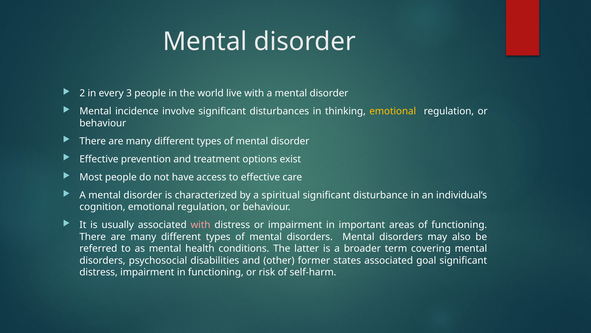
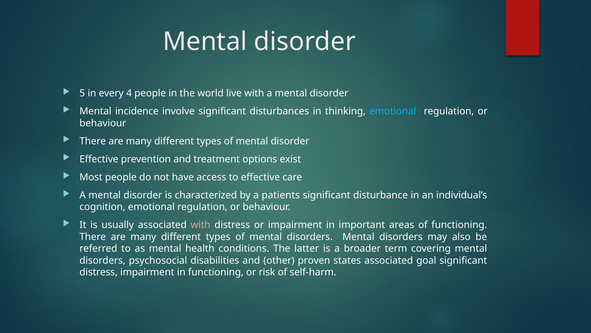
2: 2 -> 5 (82, 93)
3: 3 -> 4 (129, 93)
emotional colour: yellow -> light blue (393, 111)
spiritual: spiritual -> patients (281, 195)
former: former -> proven (314, 260)
